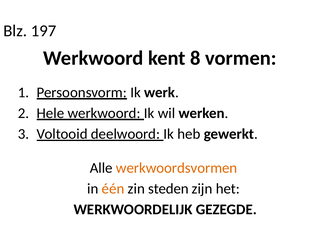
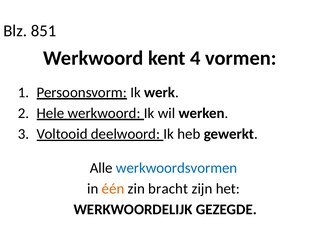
197: 197 -> 851 (44, 31)
8: 8 -> 4 (195, 58)
werkwoordsvormen colour: orange -> blue (177, 168)
steden: steden -> bracht (168, 189)
